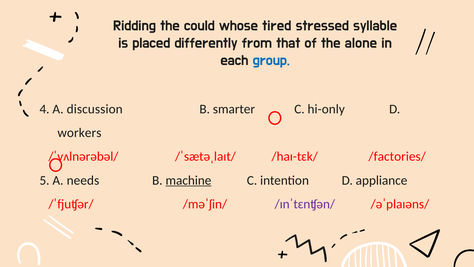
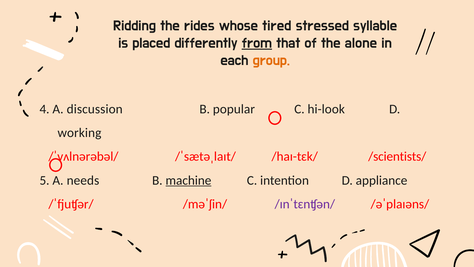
could: could -> rides (199, 26)
from underline: none -> present (257, 43)
group colour: blue -> orange (271, 60)
smarter: smarter -> popular (234, 109)
hi-only: hi-only -> hi-look (326, 109)
workers: workers -> working (79, 133)
/factories/: /factories/ -> /scientists/ (397, 156)
